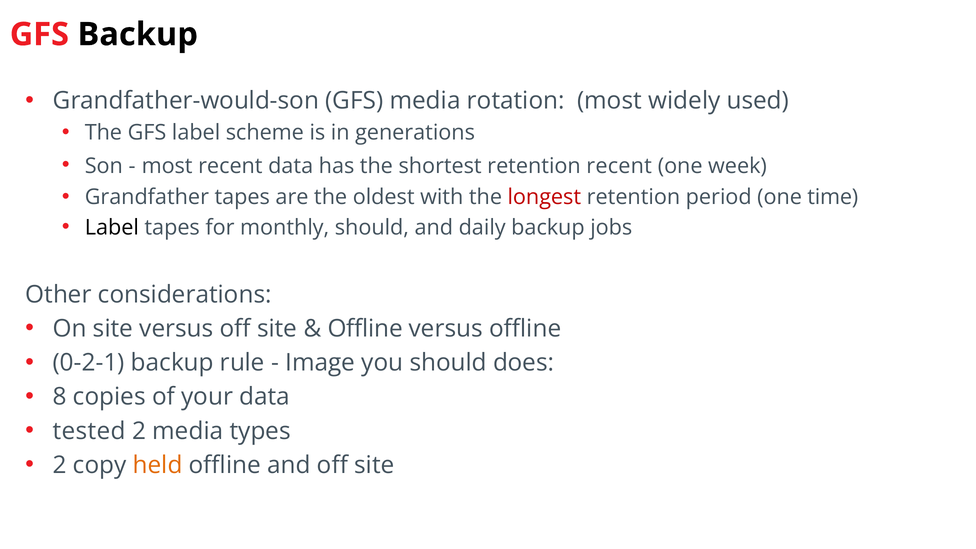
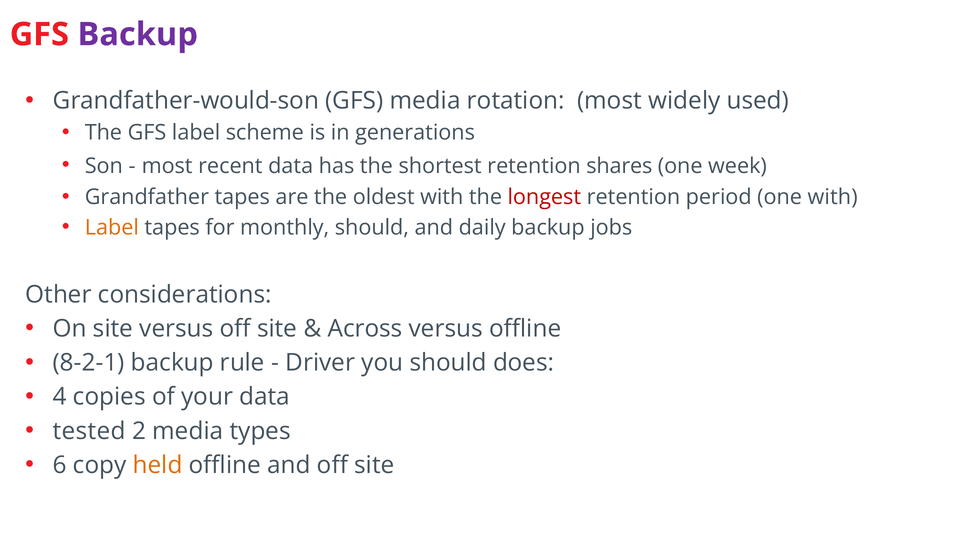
Backup colour: black -> purple (138, 34)
retention recent: recent -> shares (619, 166)
one time: time -> with (833, 197)
Label colour: black -> orange (112, 228)
Offline: Offline -> Across (365, 329)
0-2-1: 0-2-1 -> 8-2-1 (89, 363)
Image: Image -> Driver (320, 363)
8: 8 -> 4 (60, 397)
2: 2 -> 6 (60, 465)
